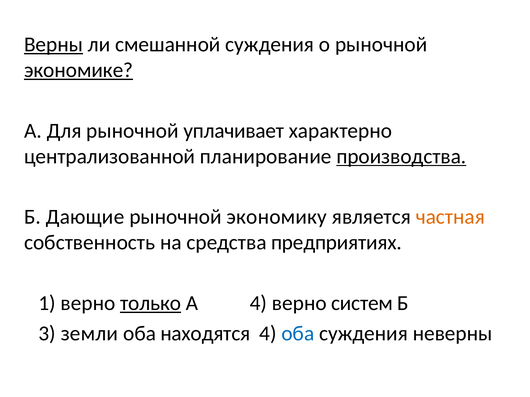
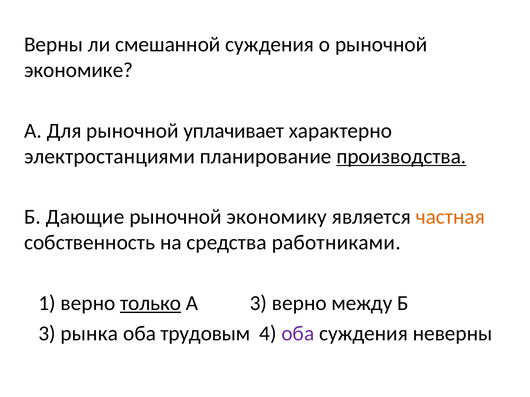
Верны underline: present -> none (54, 45)
экономике underline: present -> none (79, 70)
централизованной: централизованной -> электростанциями (109, 157)
предприятиях: предприятиях -> работниками (336, 243)
А 4: 4 -> 3 (258, 303)
систем: систем -> между (362, 303)
земли: земли -> рынка (89, 334)
находятся: находятся -> трудовым (205, 334)
оба colour: blue -> purple (298, 334)
